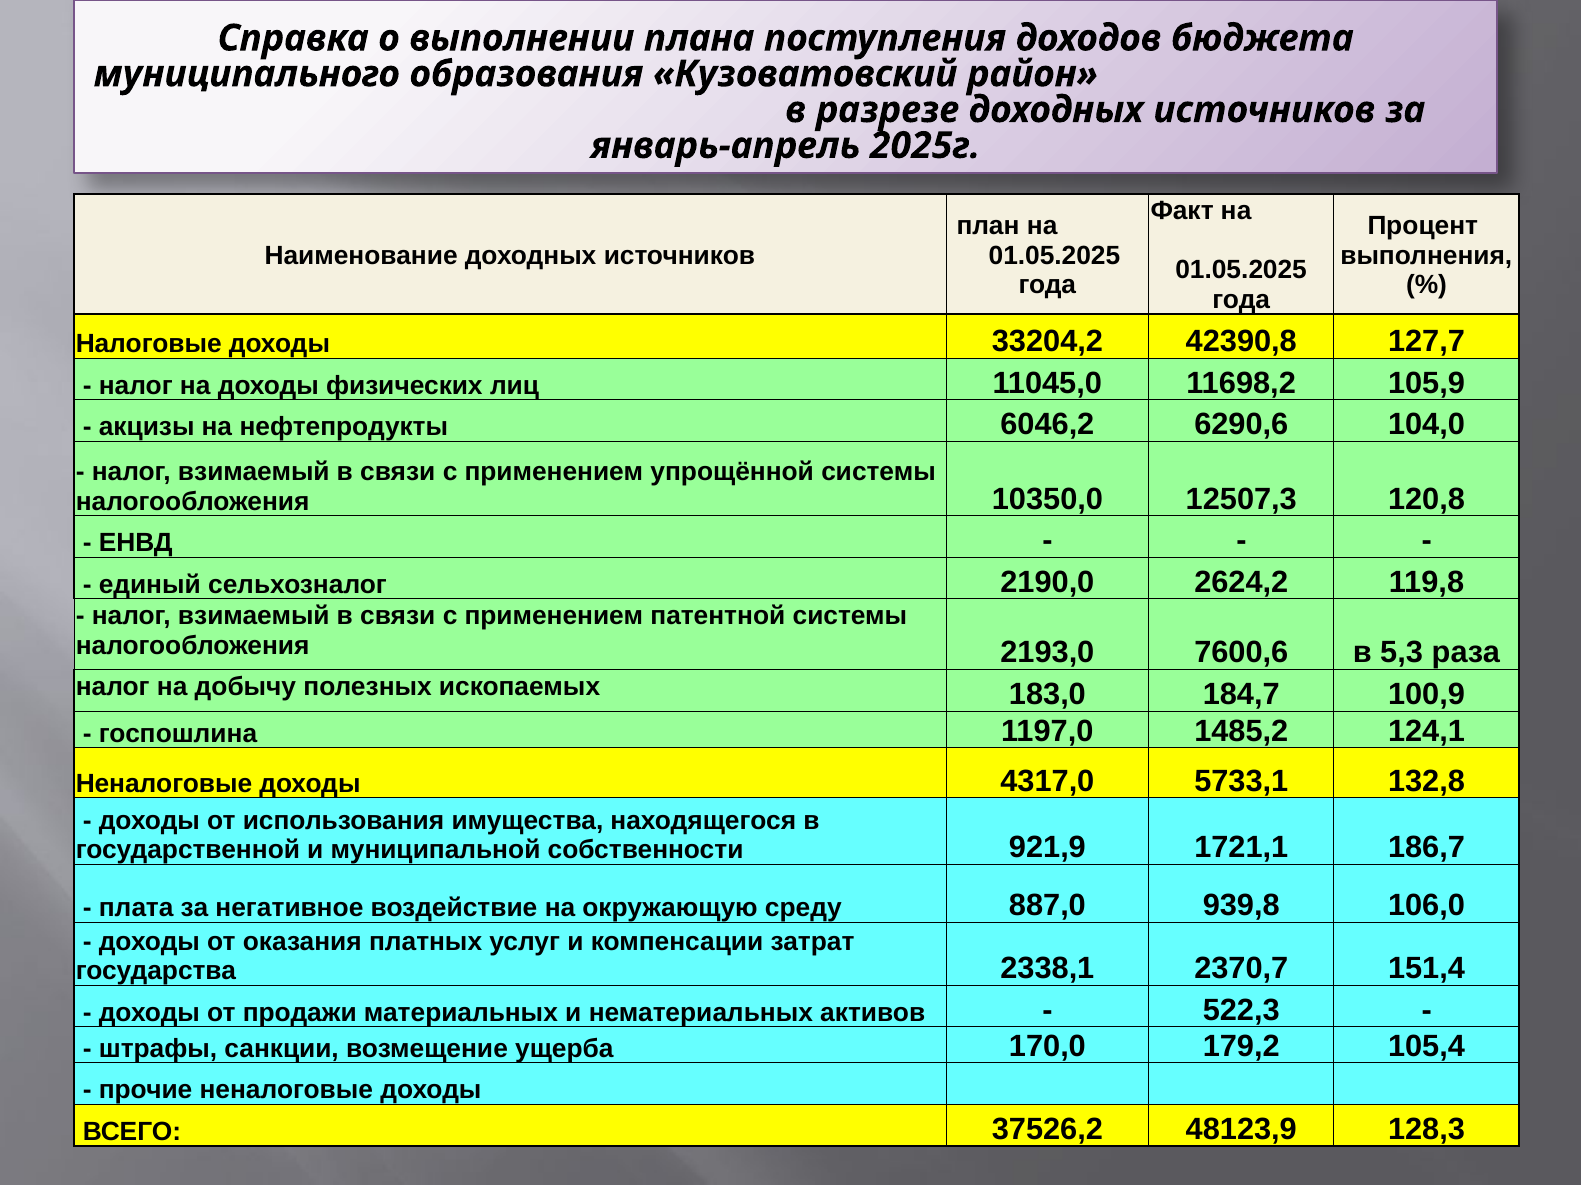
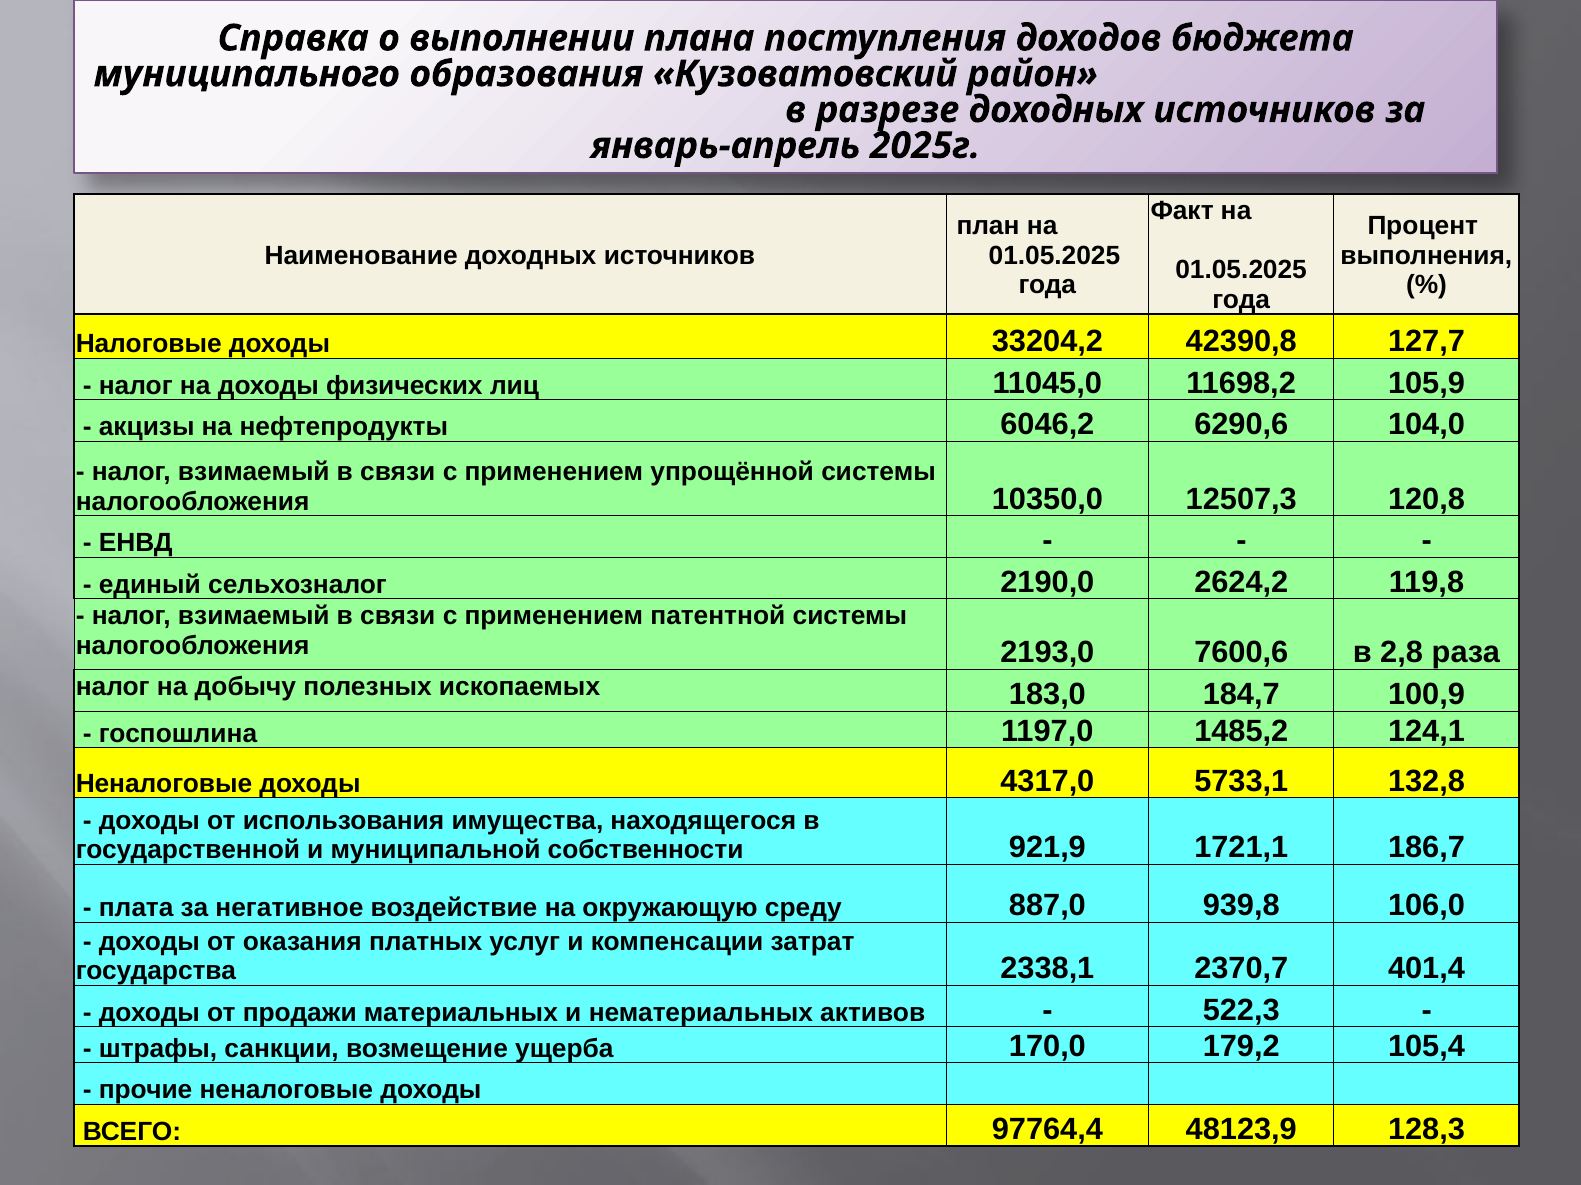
5,3: 5,3 -> 2,8 (1402, 653)
151,4: 151,4 -> 401,4 (1426, 969)
37526,2: 37526,2 -> 97764,4 (1047, 1130)
